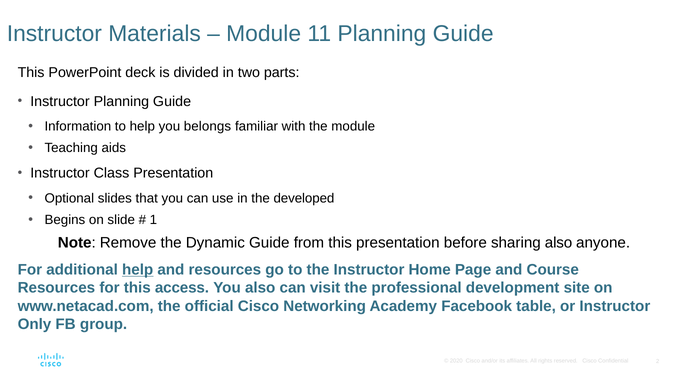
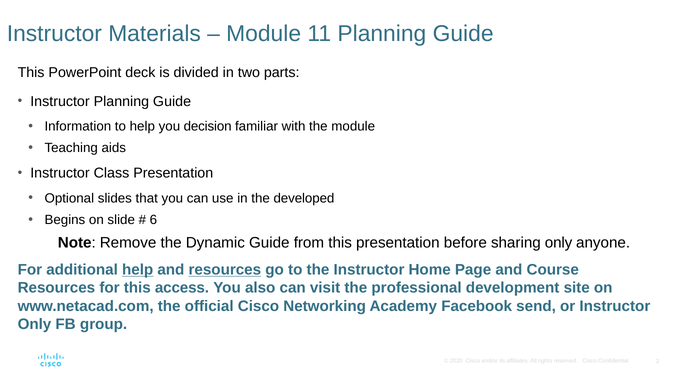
belongs: belongs -> decision (208, 126)
1: 1 -> 6 (153, 220)
sharing also: also -> only (559, 243)
resources underline: none -> present (225, 270)
table: table -> send (536, 306)
